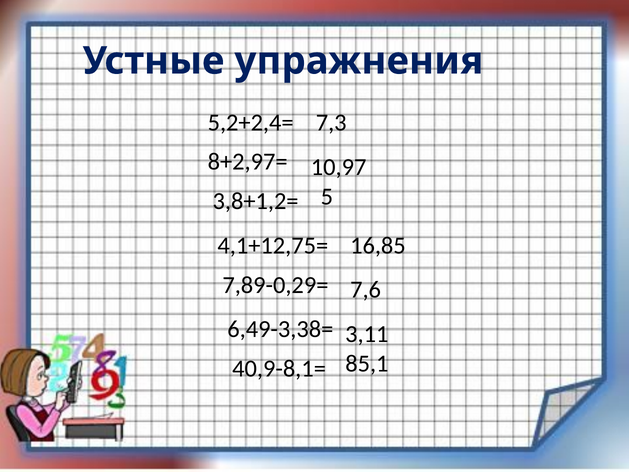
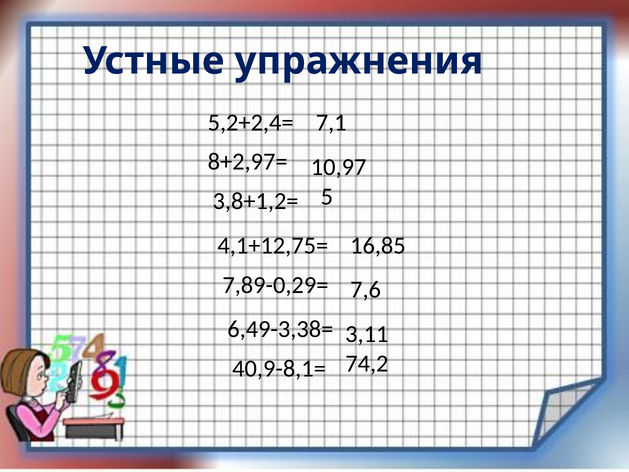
7,3: 7,3 -> 7,1 (331, 123)
85,1: 85,1 -> 74,2 (367, 363)
